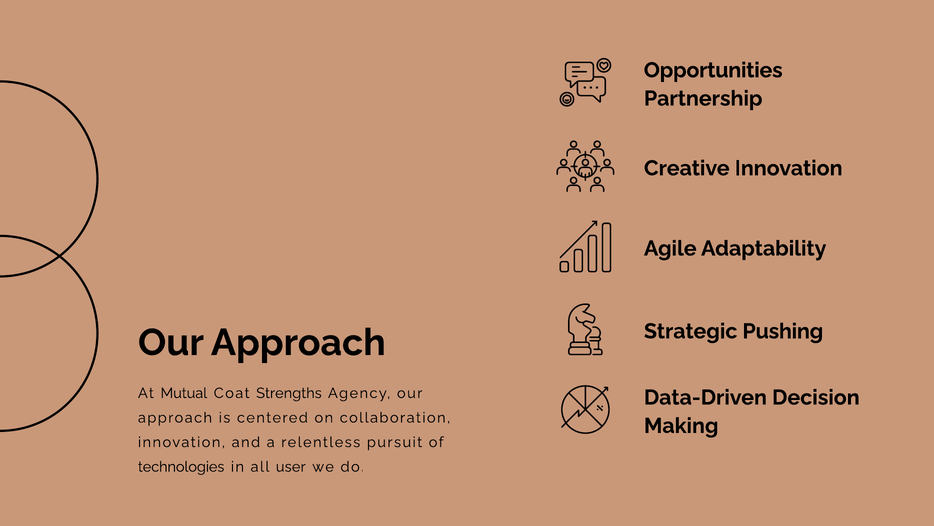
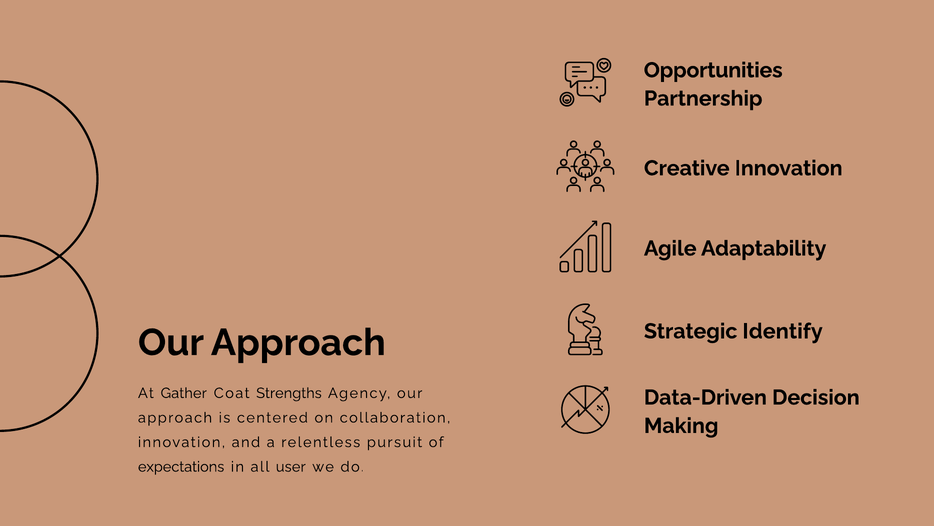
Pushing: Pushing -> Identify (783, 331)
Mutual: Mutual -> Gather (184, 393)
technologies: technologies -> expectations (181, 466)
